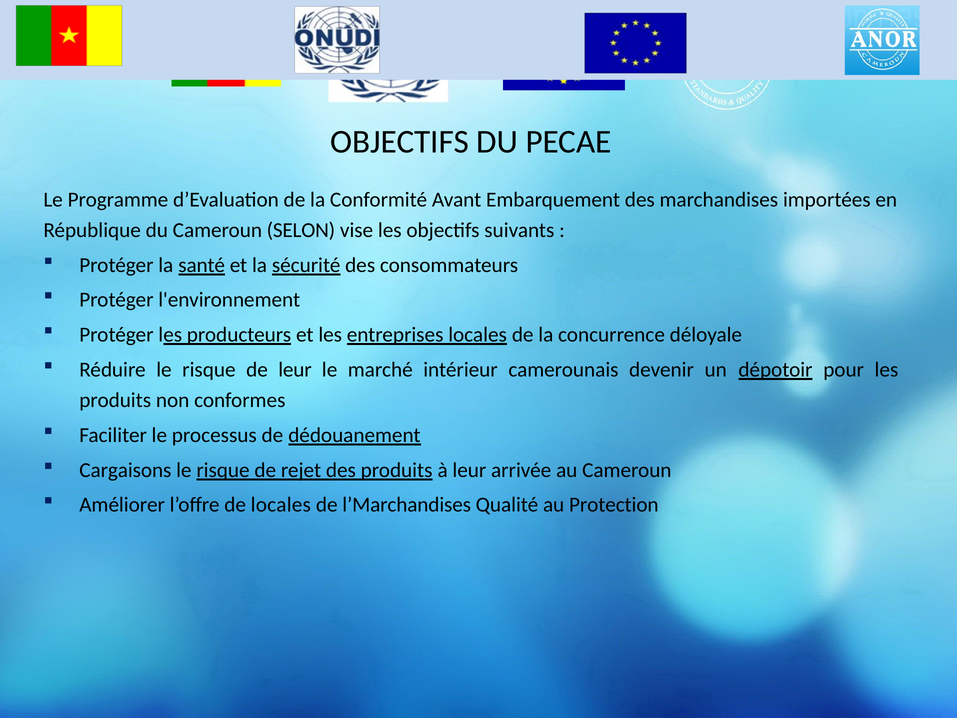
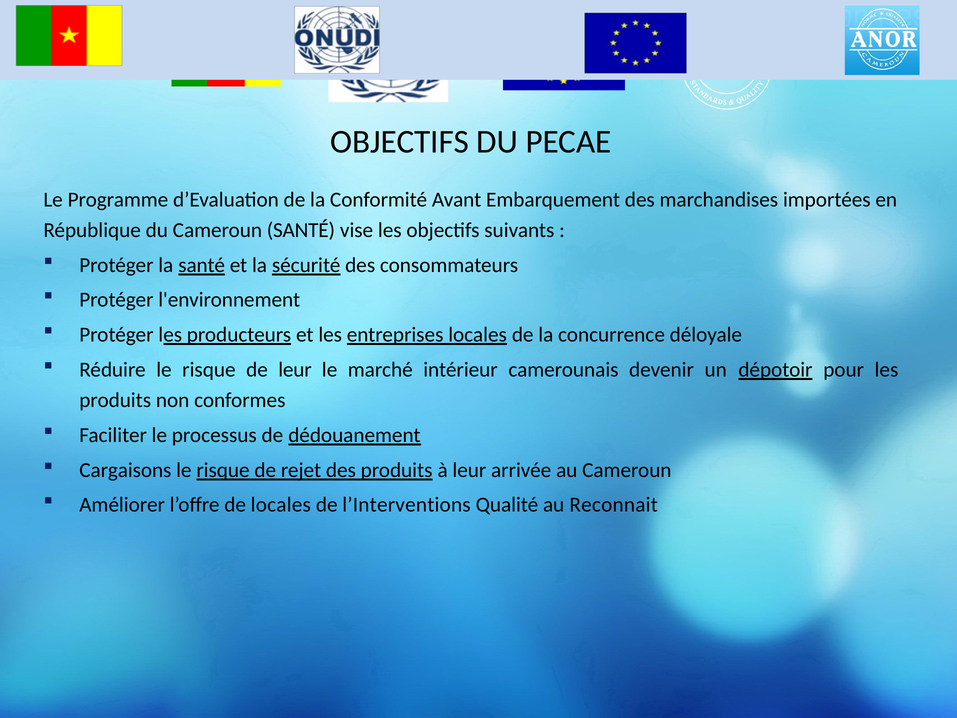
Cameroun SELON: SELON -> SANTÉ (301, 230)
l’Marchandises: l’Marchandises -> l’Interventions (406, 505)
Protection: Protection -> Reconnait (614, 505)
